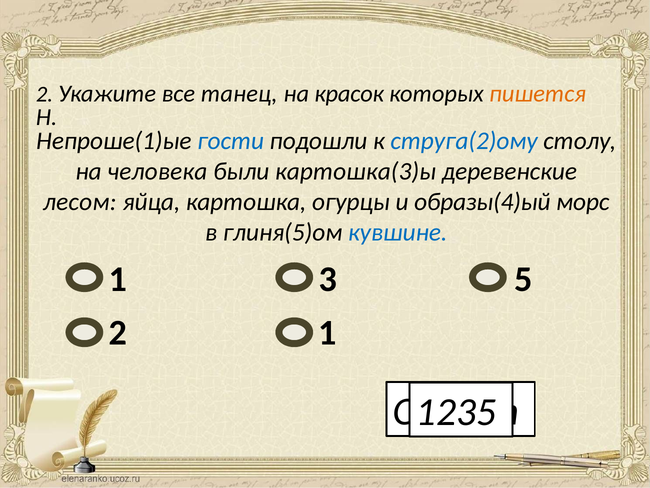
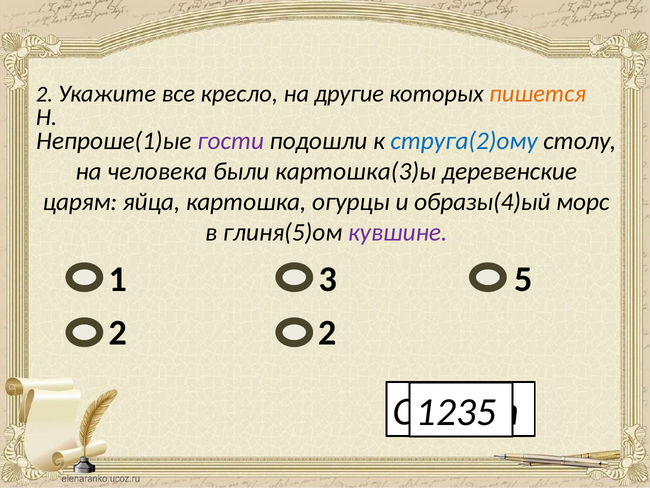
танец: танец -> кресло (239, 93)
красок: красок -> дpyгиe (349, 93)
гости colour: blue -> purple (231, 141)
лесом: лесом -> царям (80, 202)
кувшине colour: blue -> purple (398, 232)
2 1: 1 -> 2 (327, 333)
